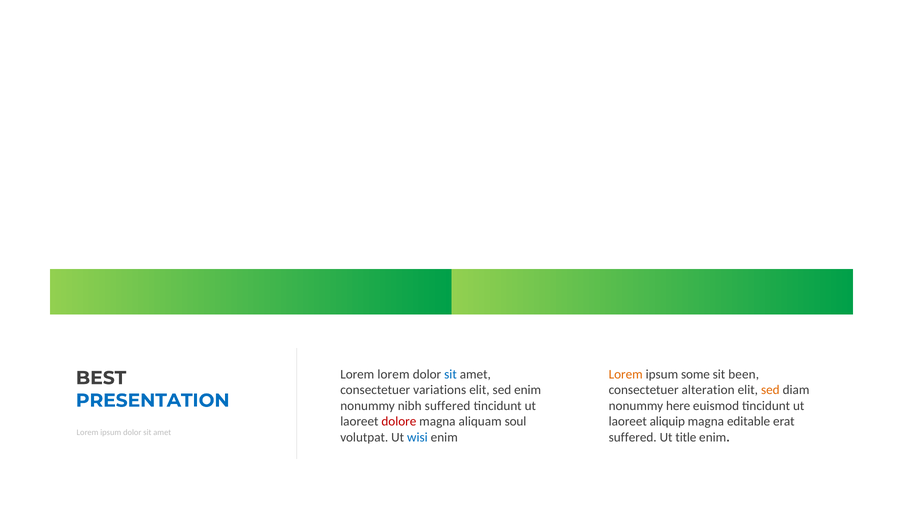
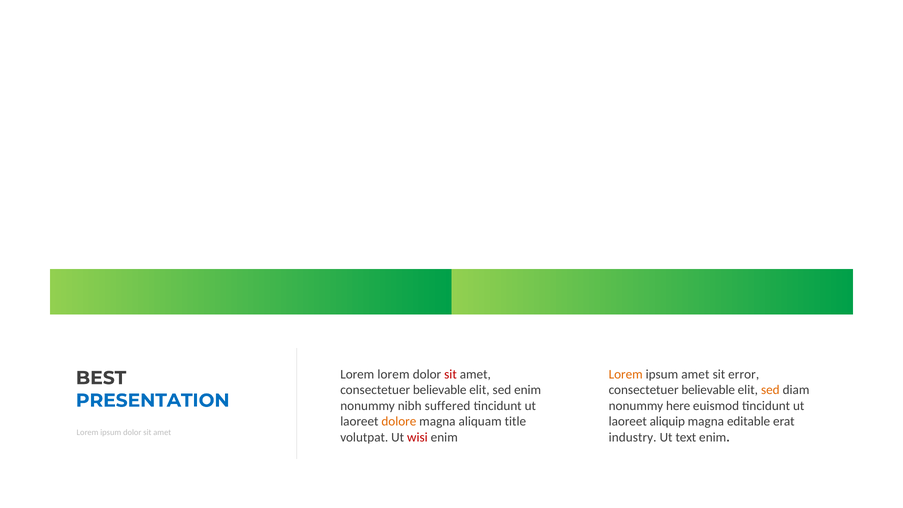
sit colour: blue -> red (451, 374)
ipsum some: some -> amet (695, 374)
been: been -> error (744, 374)
variations: variations -> believable (440, 390)
alteration: alteration -> believable (708, 390)
dolore colour: red -> orange (399, 422)
soul: soul -> title (515, 422)
wisi colour: blue -> red (417, 437)
suffered: suffered -> industry (633, 437)
title: title -> text (686, 437)
